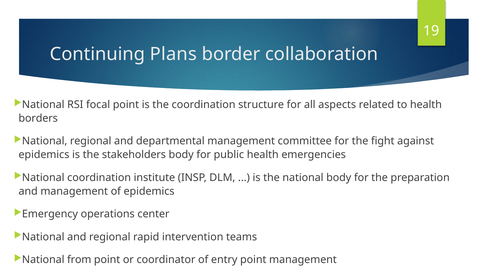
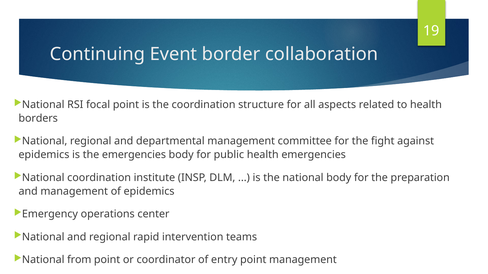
Plans: Plans -> Event (173, 54)
the stakeholders: stakeholders -> emergencies (134, 155)
